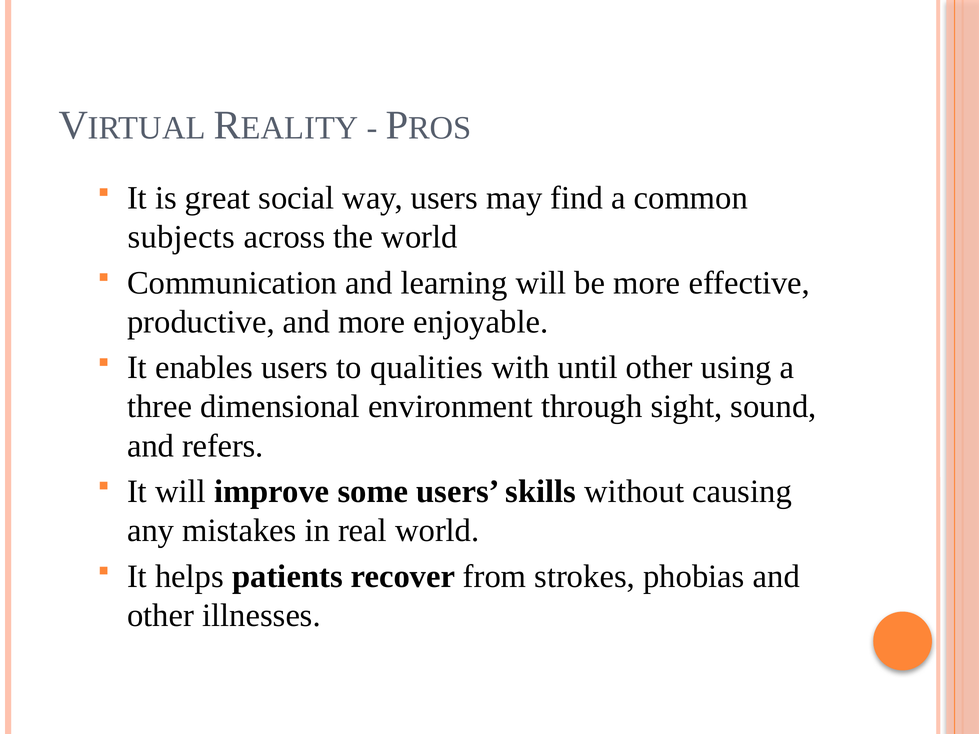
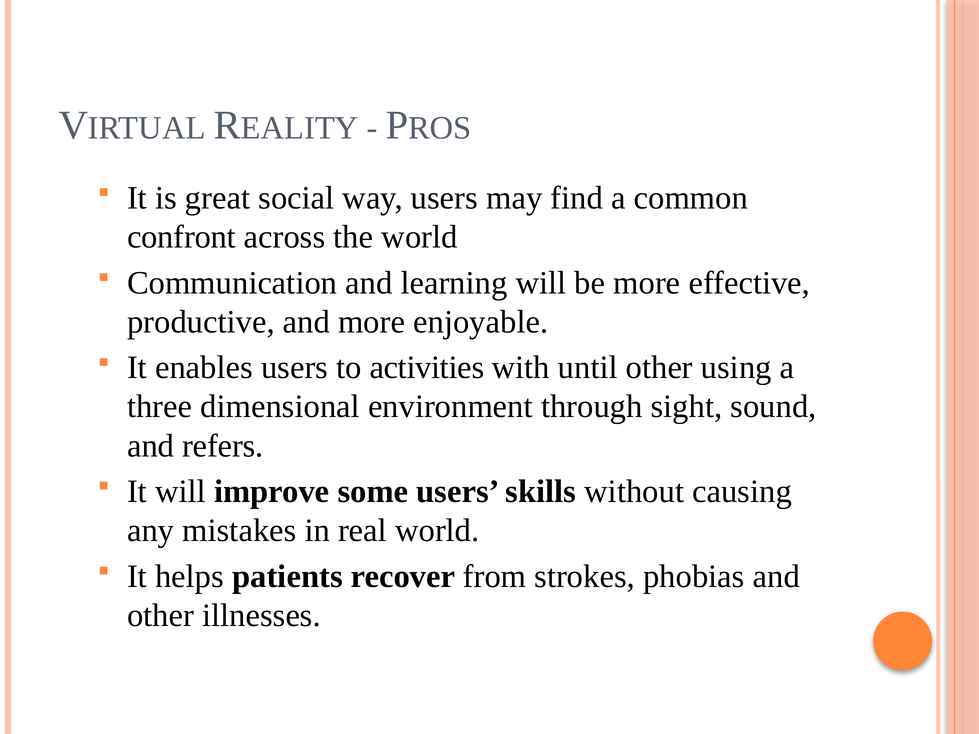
subjects: subjects -> confront (182, 237)
qualities: qualities -> activities (427, 368)
